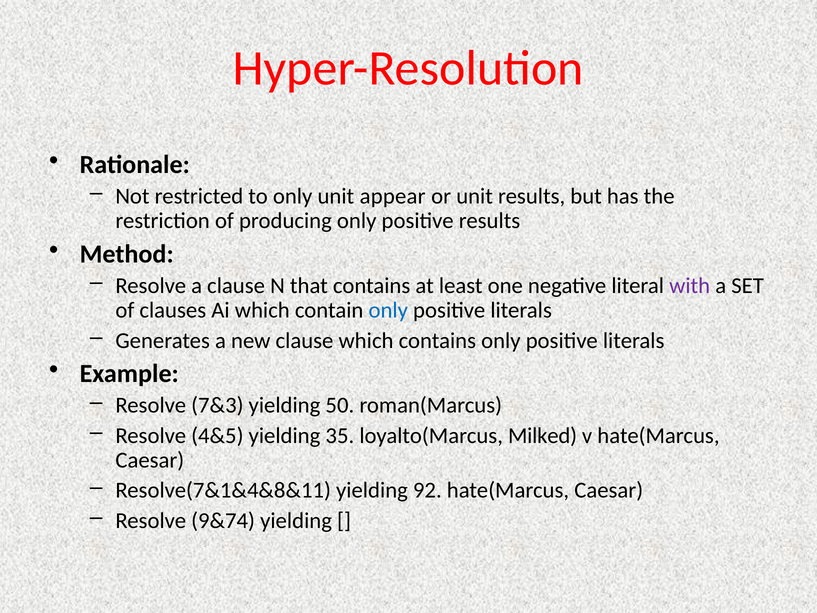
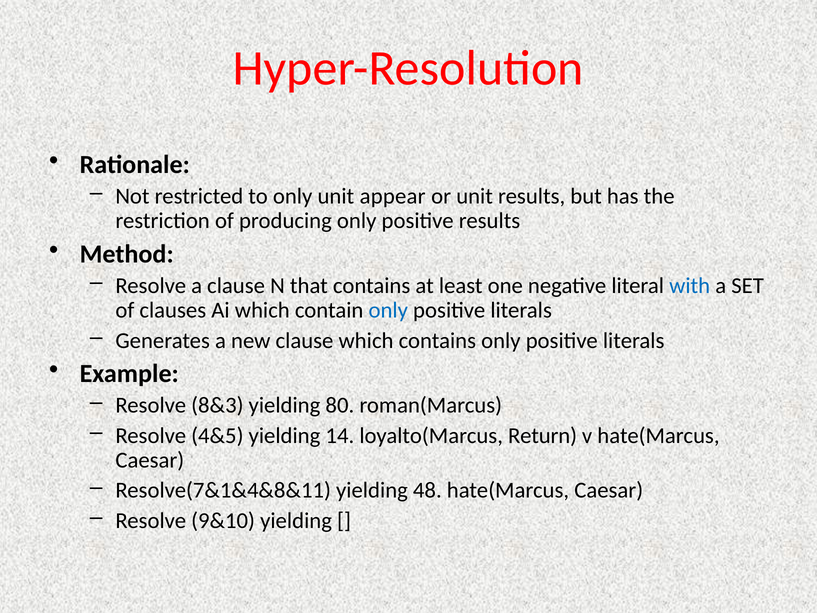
with colour: purple -> blue (690, 286)
7&3: 7&3 -> 8&3 (217, 405)
50: 50 -> 80 (340, 405)
35: 35 -> 14 (340, 436)
Milked: Milked -> Return (543, 436)
92: 92 -> 48 (427, 490)
9&74: 9&74 -> 9&10 (223, 521)
